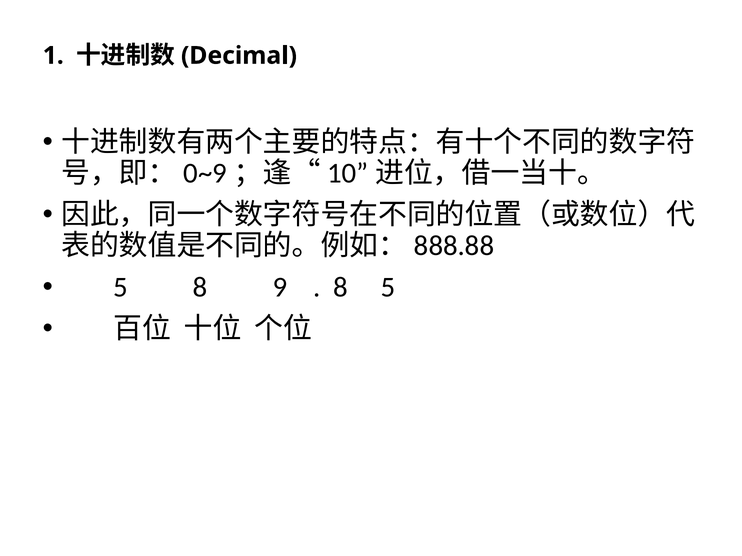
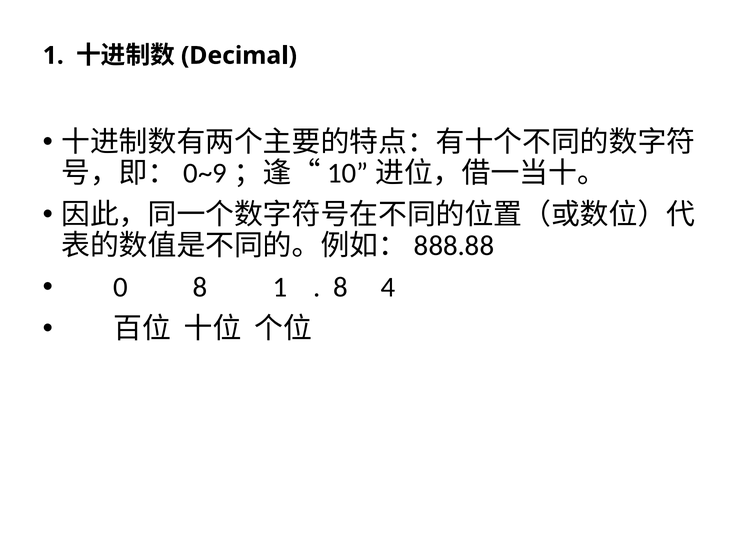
5: 5 -> 0 (121, 288)
8 9: 9 -> 1 (280, 288)
8 5: 5 -> 4 (388, 288)
